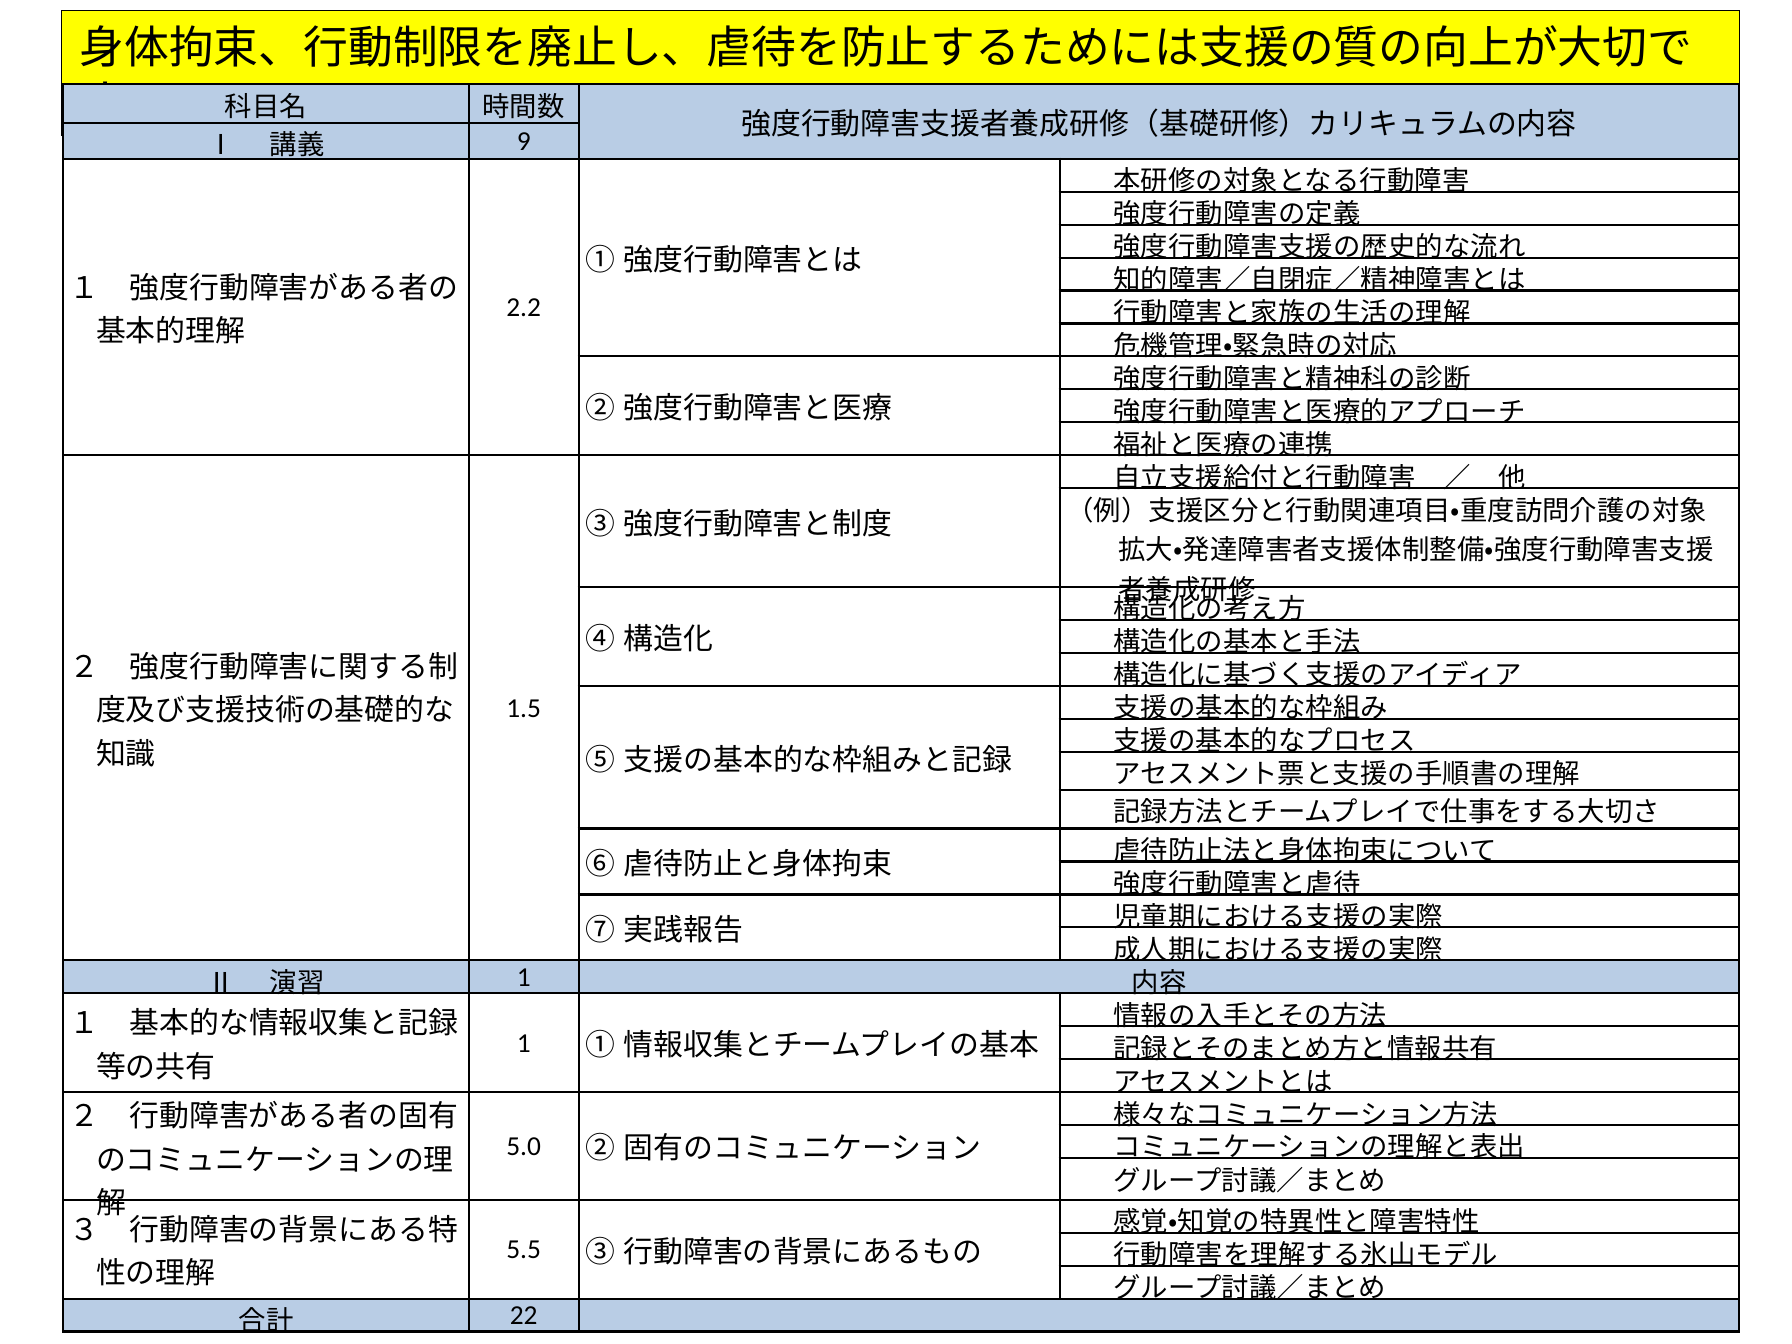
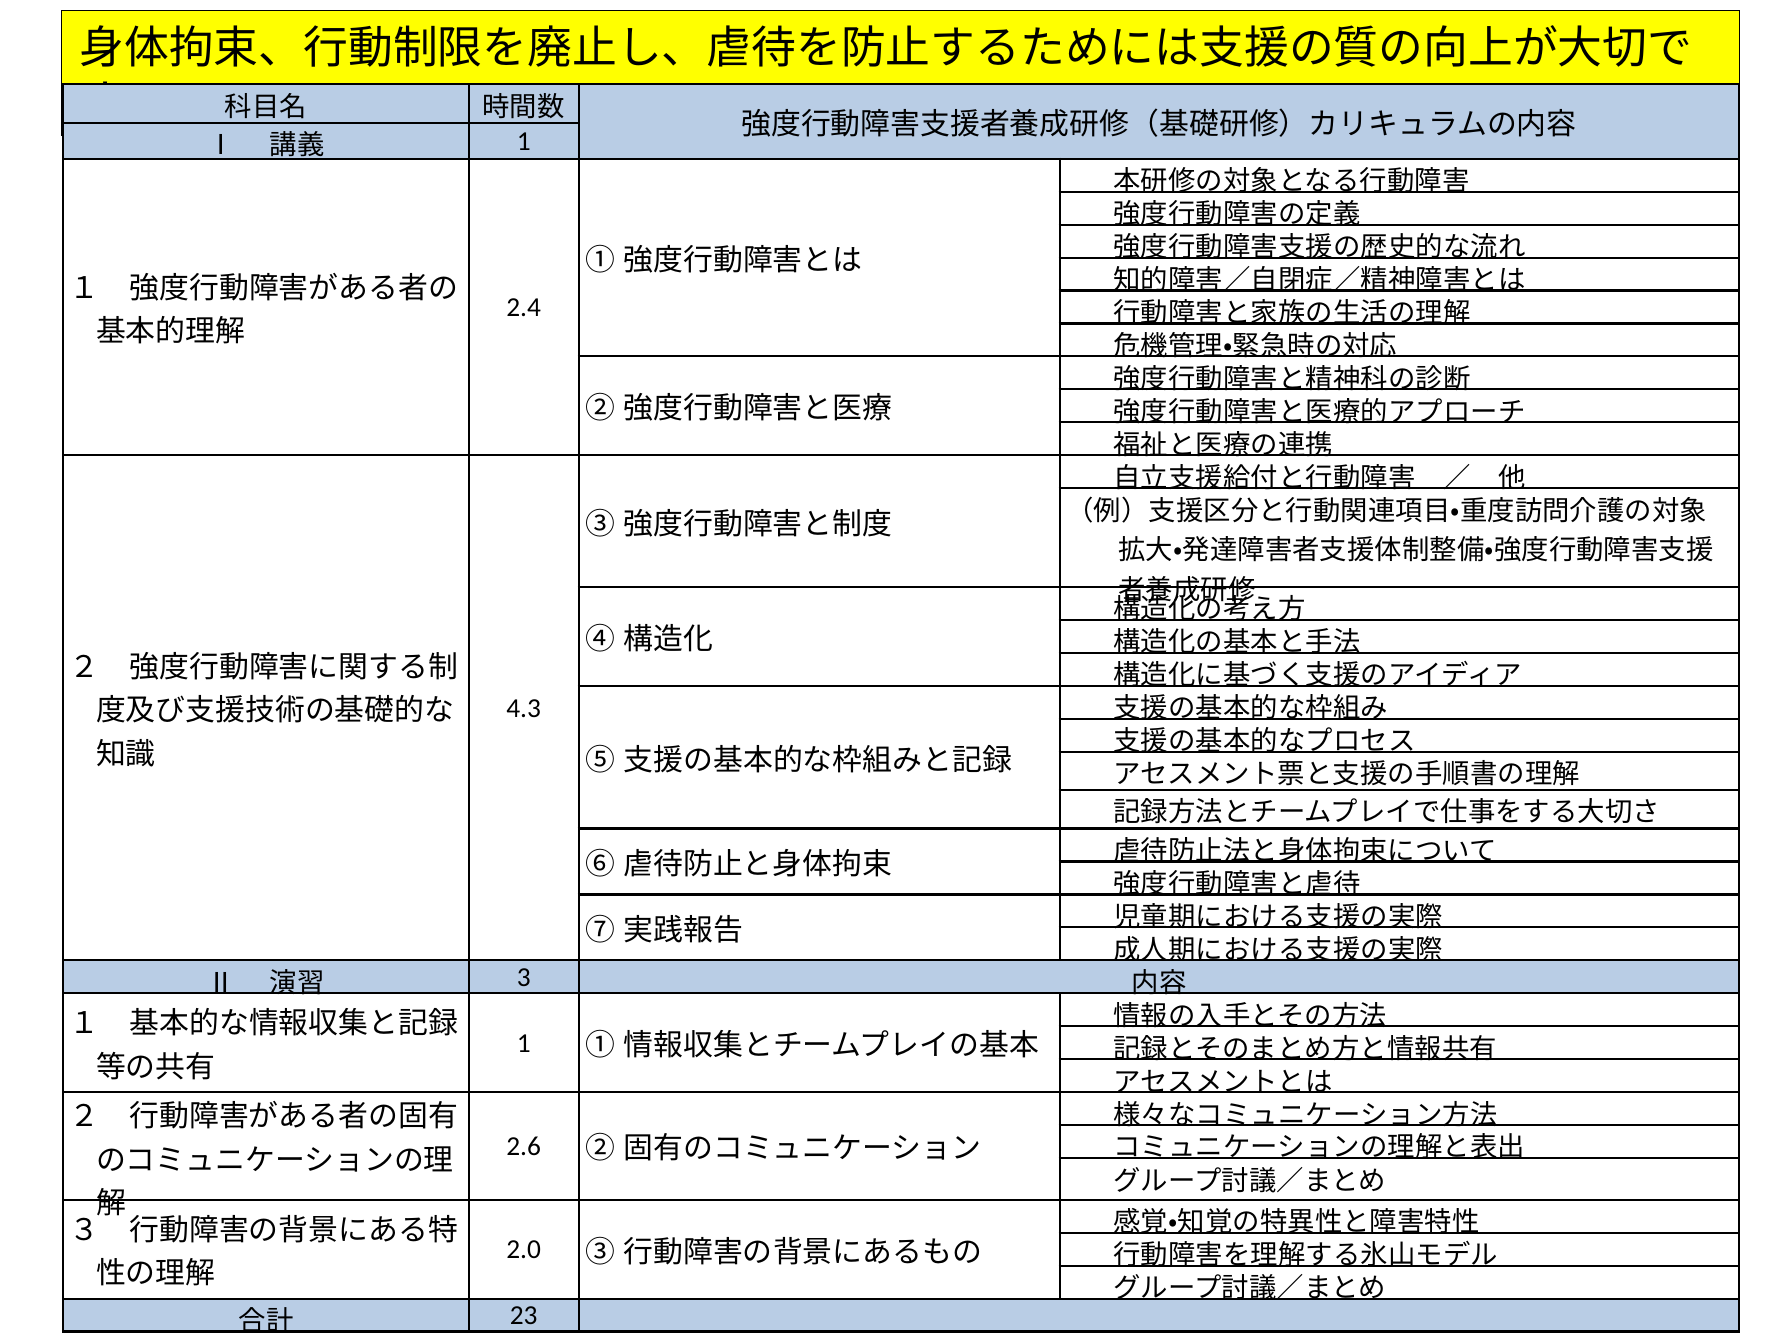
9: 9 -> 1 (524, 141)
2.2: 2.2 -> 2.4 (524, 307)
1.5: 1.5 -> 4.3 (524, 708)
1: 1 -> 3 (524, 978)
5.0: 5.0 -> 2.6 (524, 1146)
5.5: 5.5 -> 2.0 (524, 1250)
22: 22 -> 23 (524, 1316)
